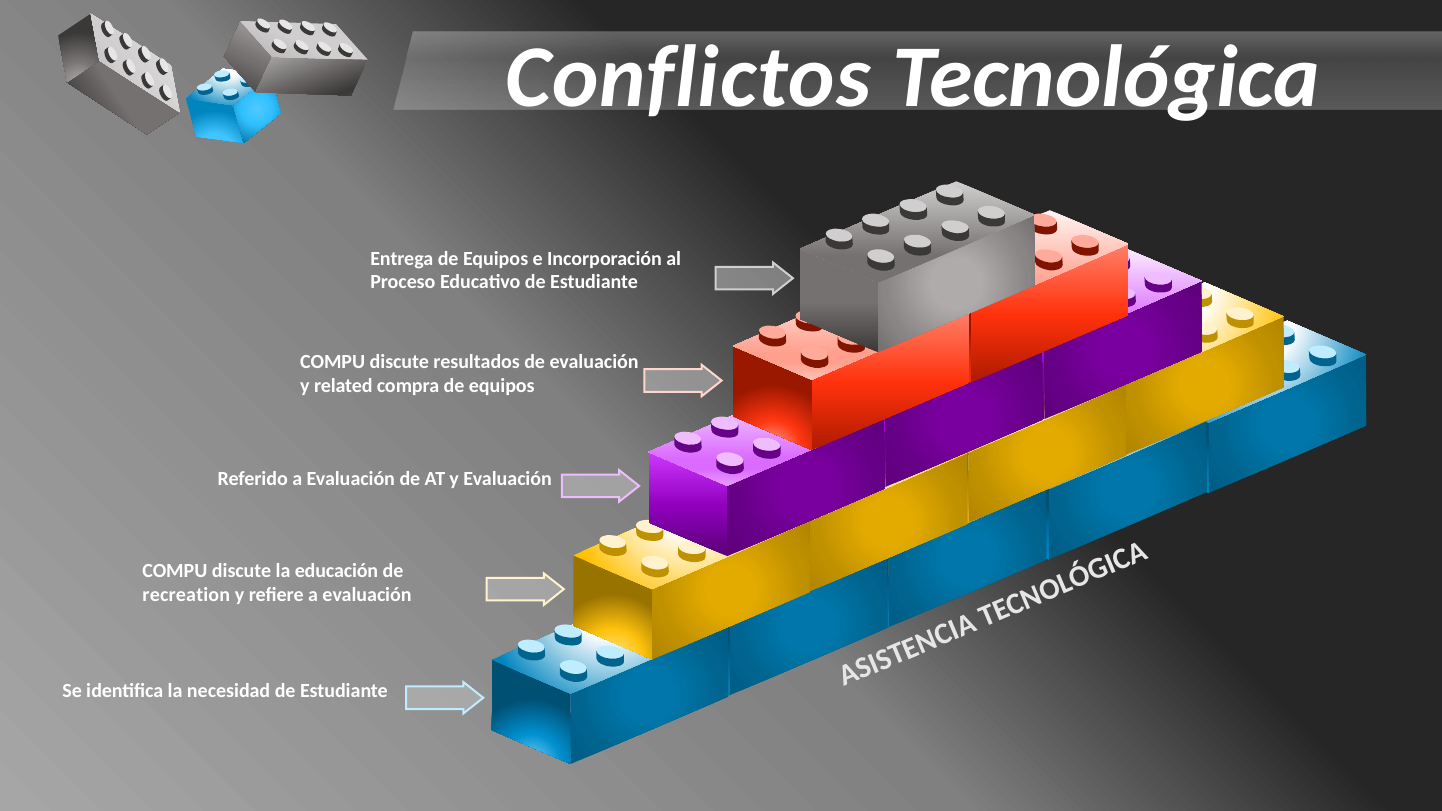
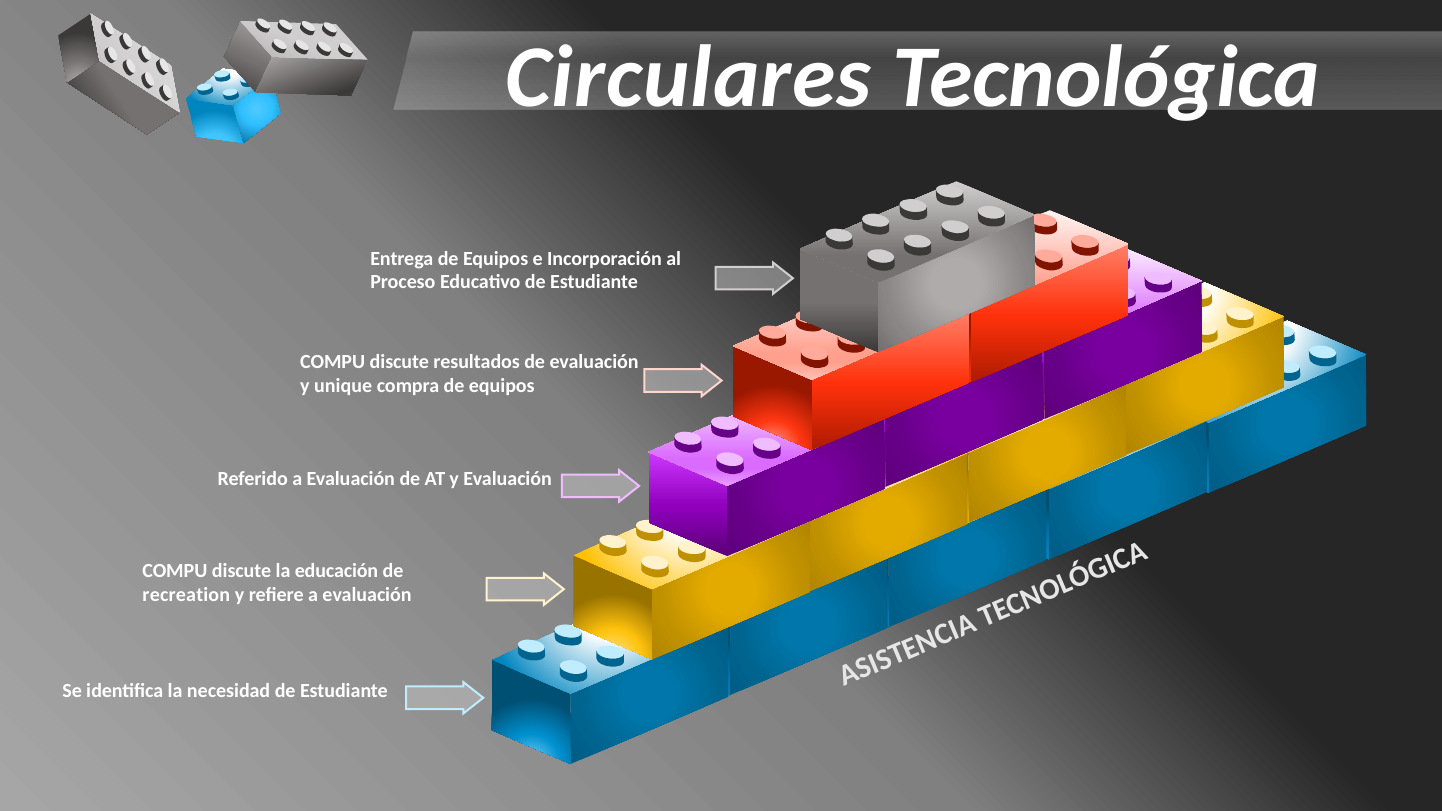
Conflictos: Conflictos -> Circulares (688, 77)
related: related -> unique (343, 386)
